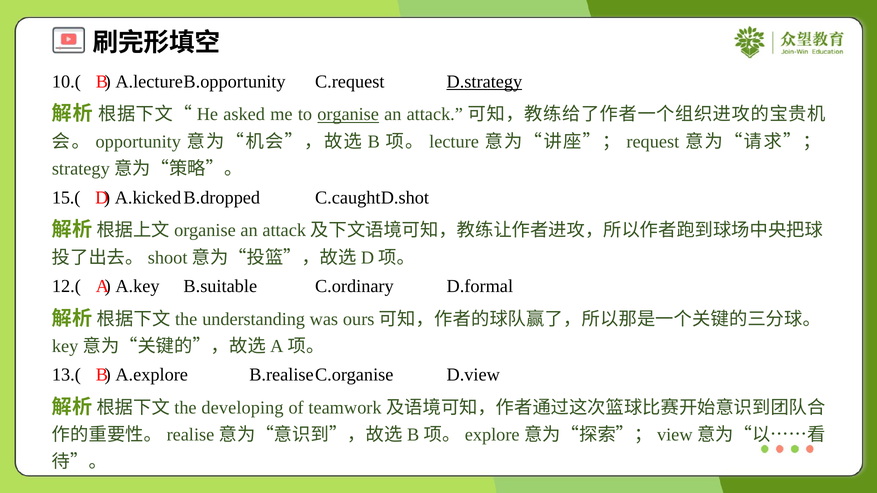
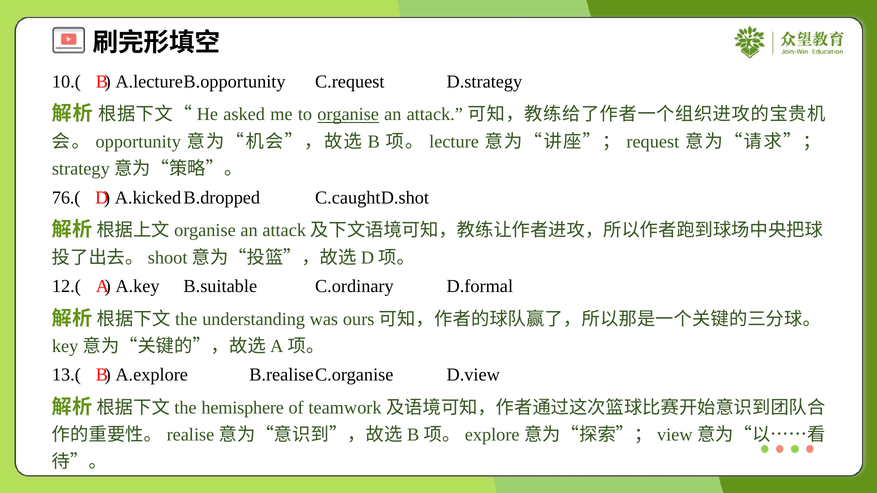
D.strategy underline: present -> none (484, 82)
15.(: 15.( -> 76.( (66, 198)
developing: developing -> hemisphere (243, 408)
